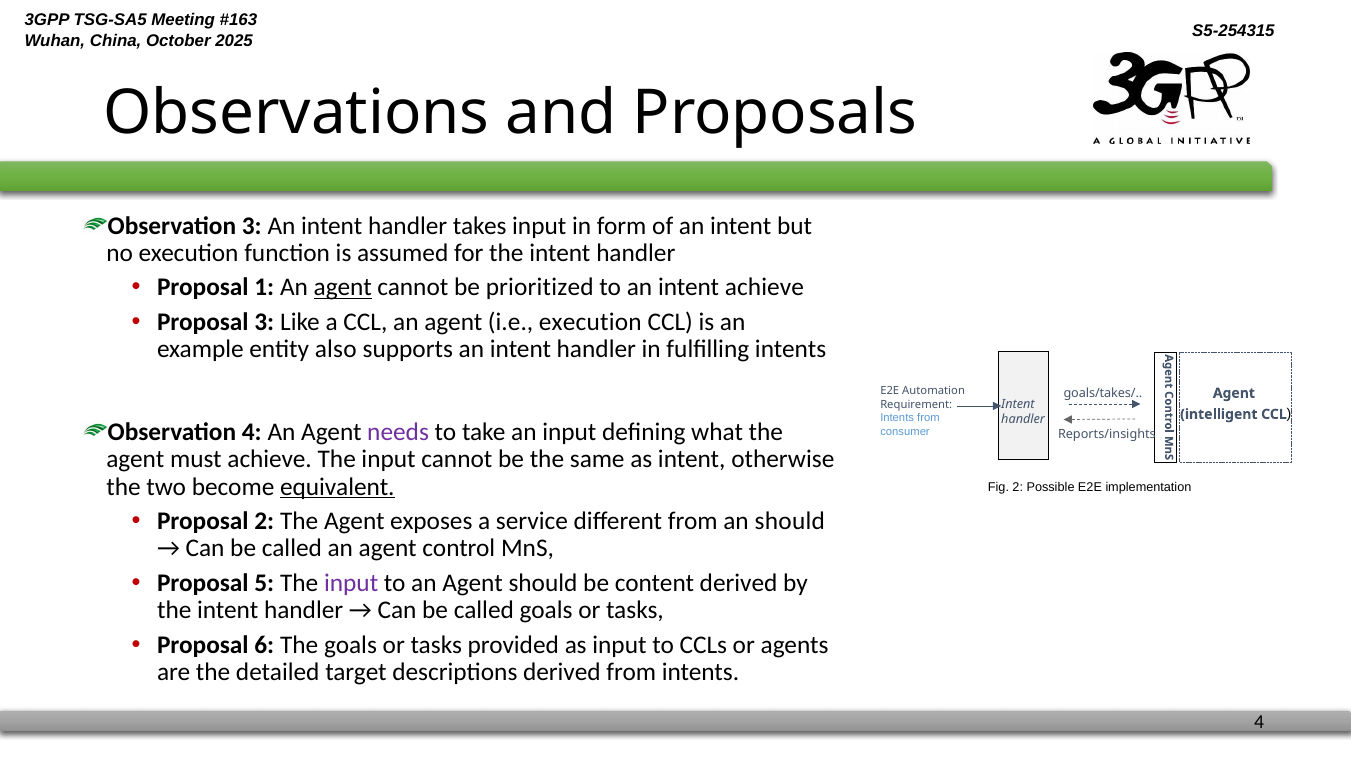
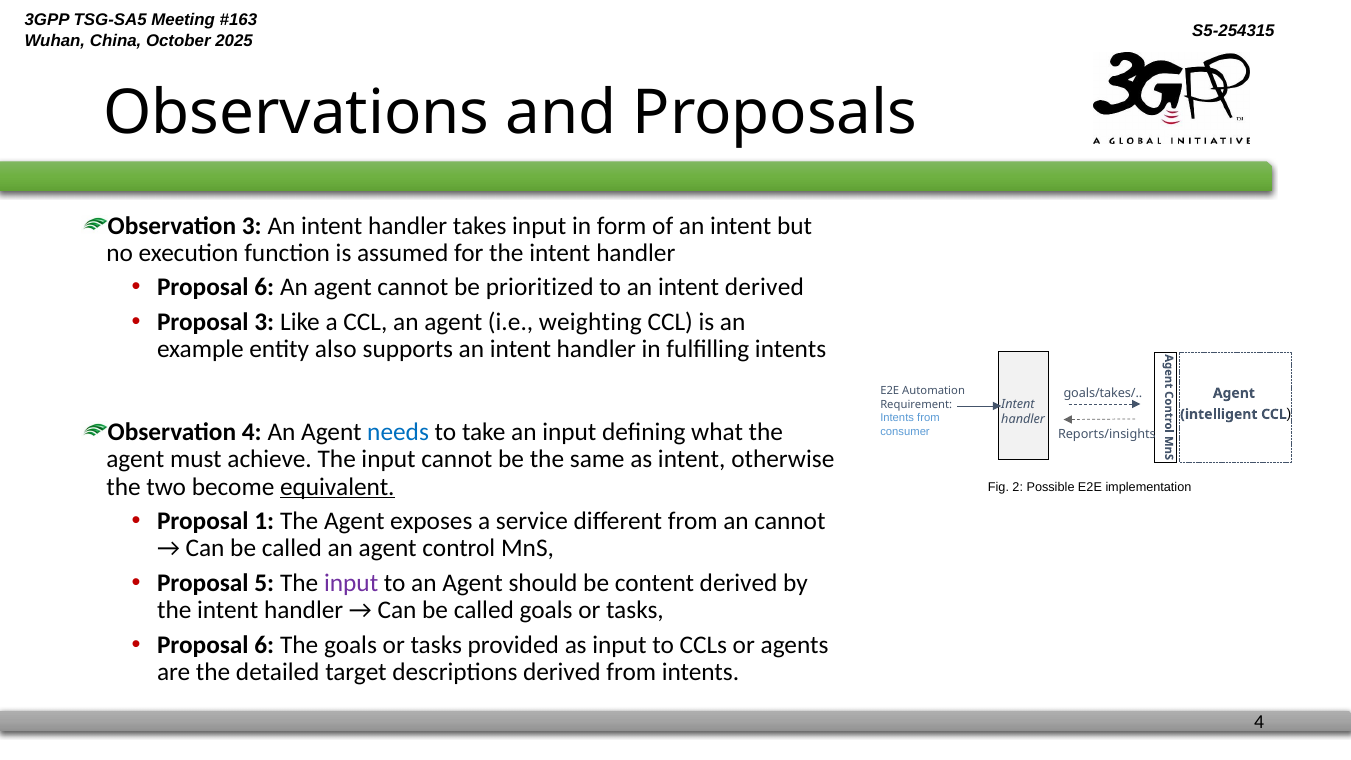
1: 1 -> 6 (264, 287)
agent underline: present -> none (343, 287)
intent achieve: achieve -> derived (764, 287)
i.e execution: execution -> weighting (590, 322)
needs colour: purple -> blue (398, 432)
Proposal 2: 2 -> 1 (264, 521)
an should: should -> cannot (790, 521)
